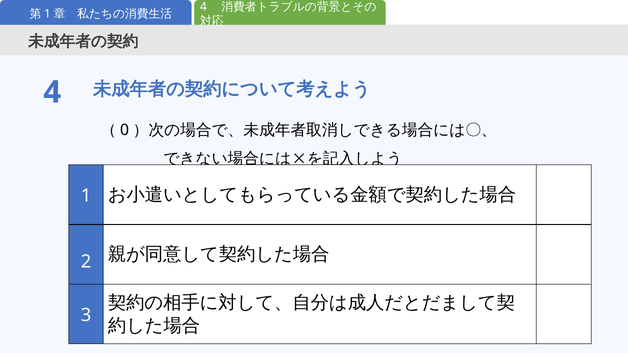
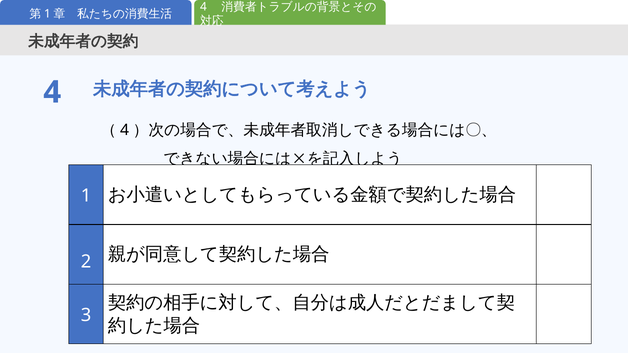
0: 0 -> 4 (125, 130)
